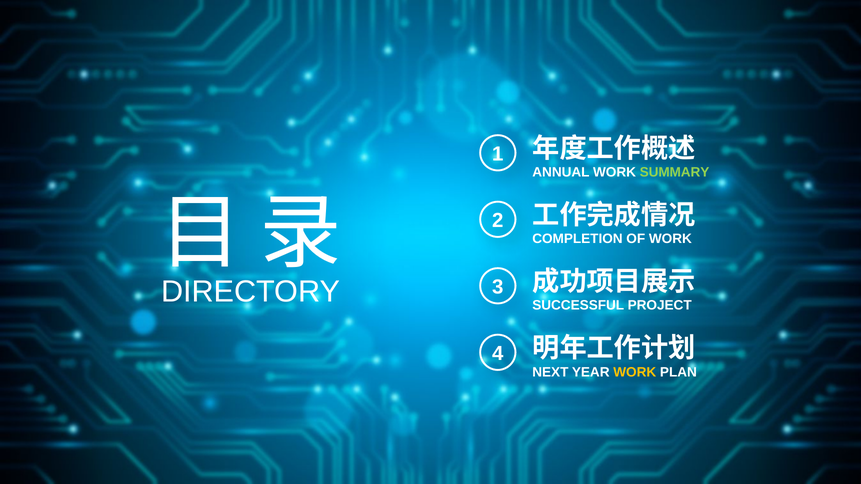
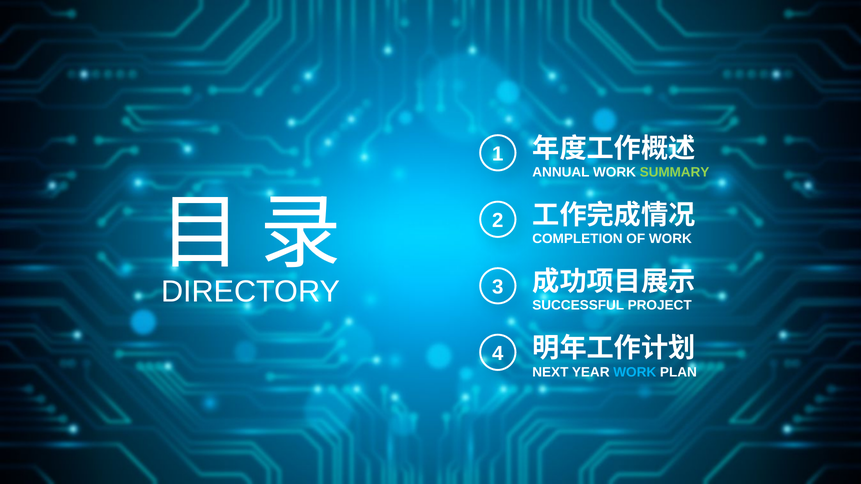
WORK colour: yellow -> light blue (635, 372)
